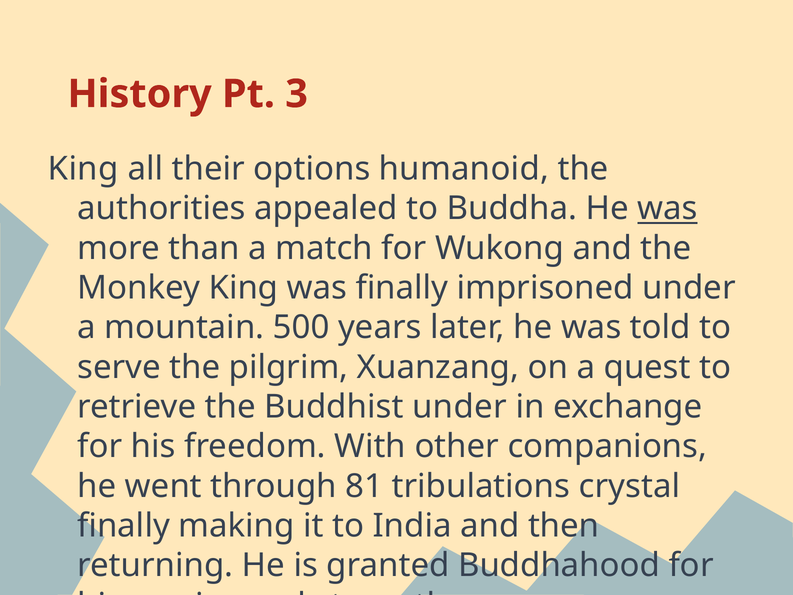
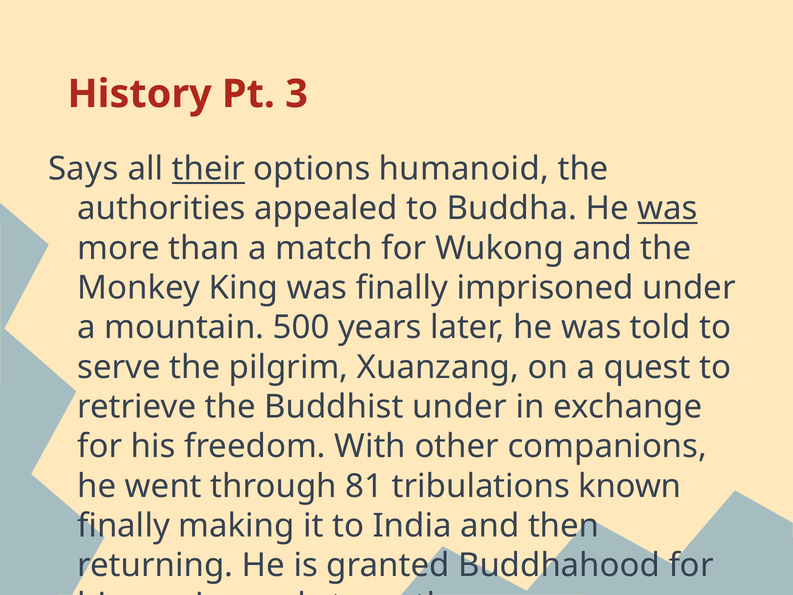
King: King -> Says (83, 169)
their underline: none -> present (208, 169)
crystal: crystal -> known (630, 486)
